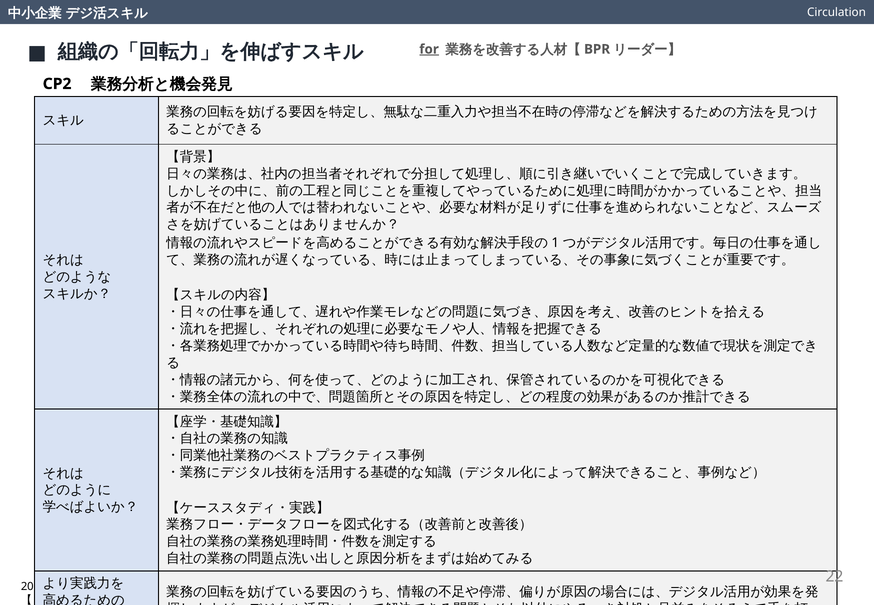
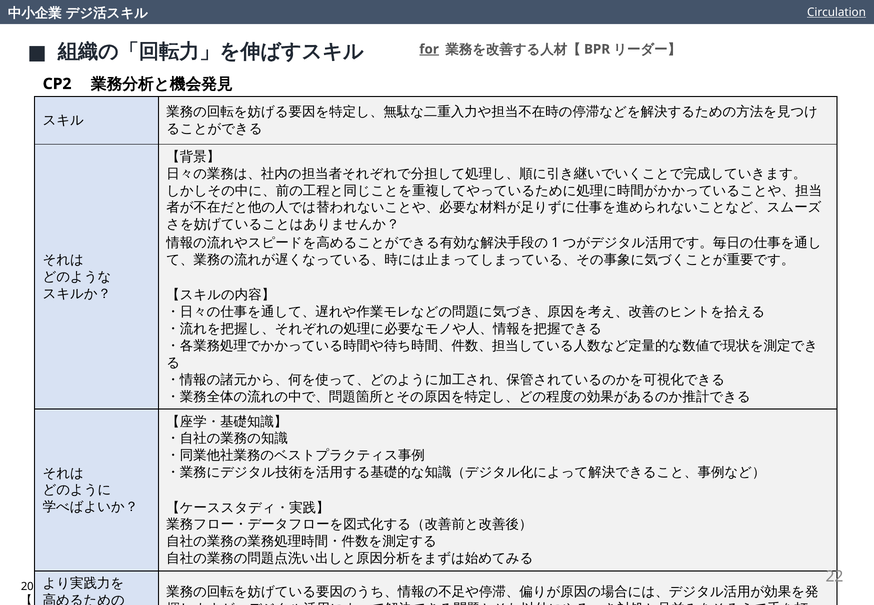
Circulation underline: none -> present (836, 12)
